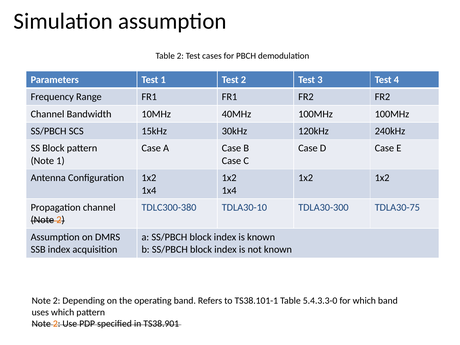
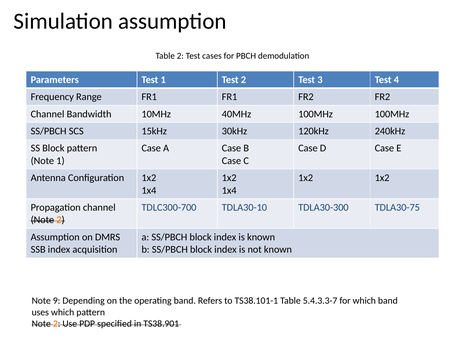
TDLC300-380: TDLC300-380 -> TDLC300-700 (169, 207)
2: 2 -> 9 (57, 301)
5.4.3.3-0: 5.4.3.3-0 -> 5.4.3.3-7 (320, 301)
